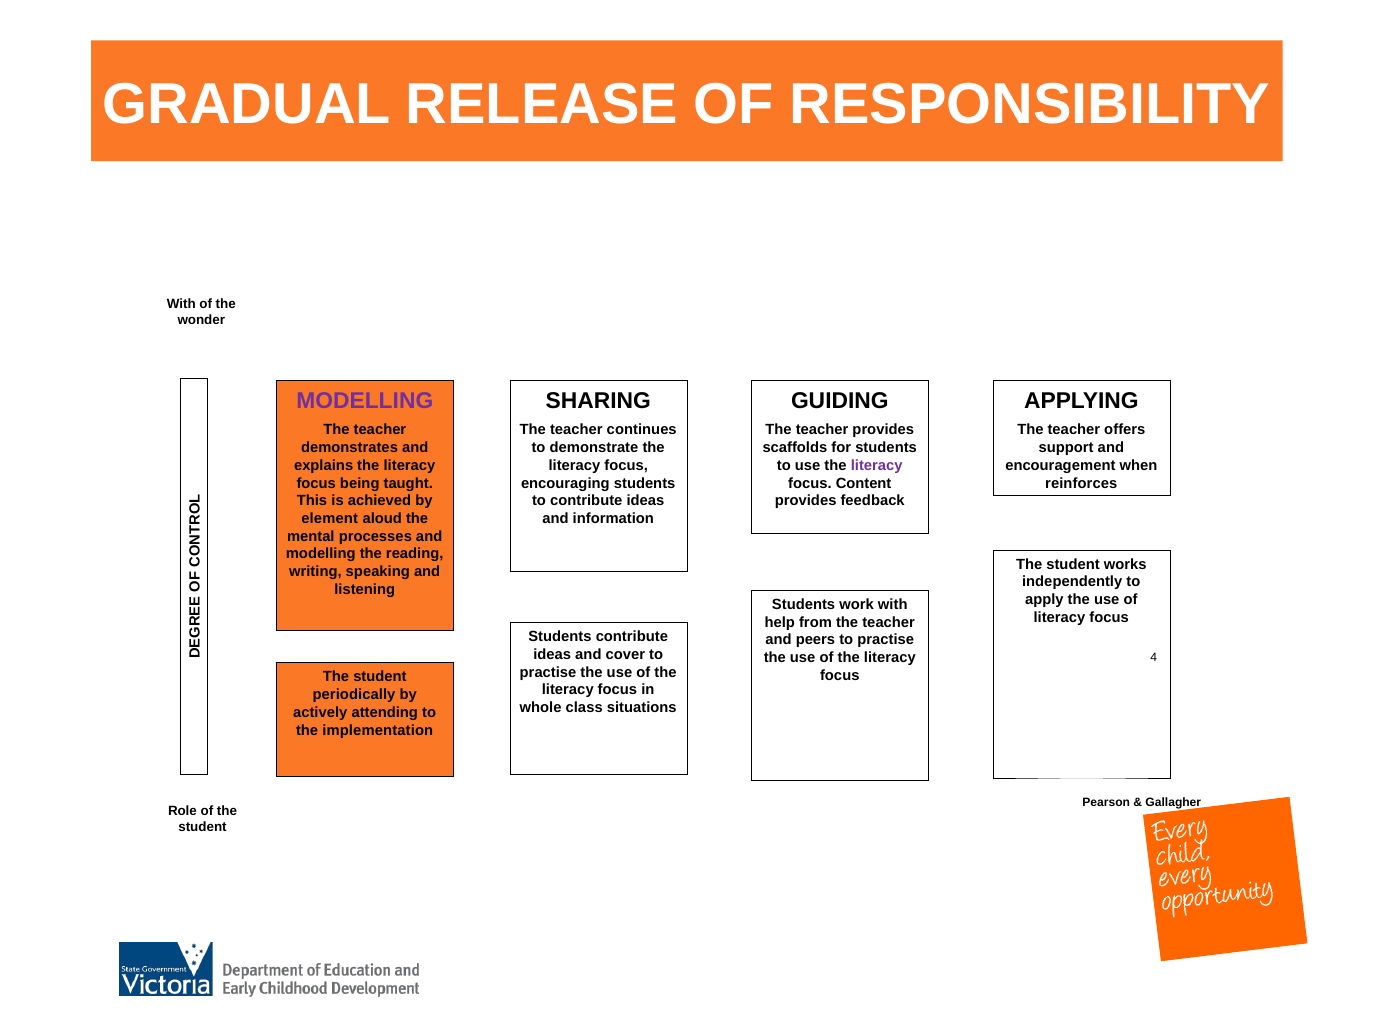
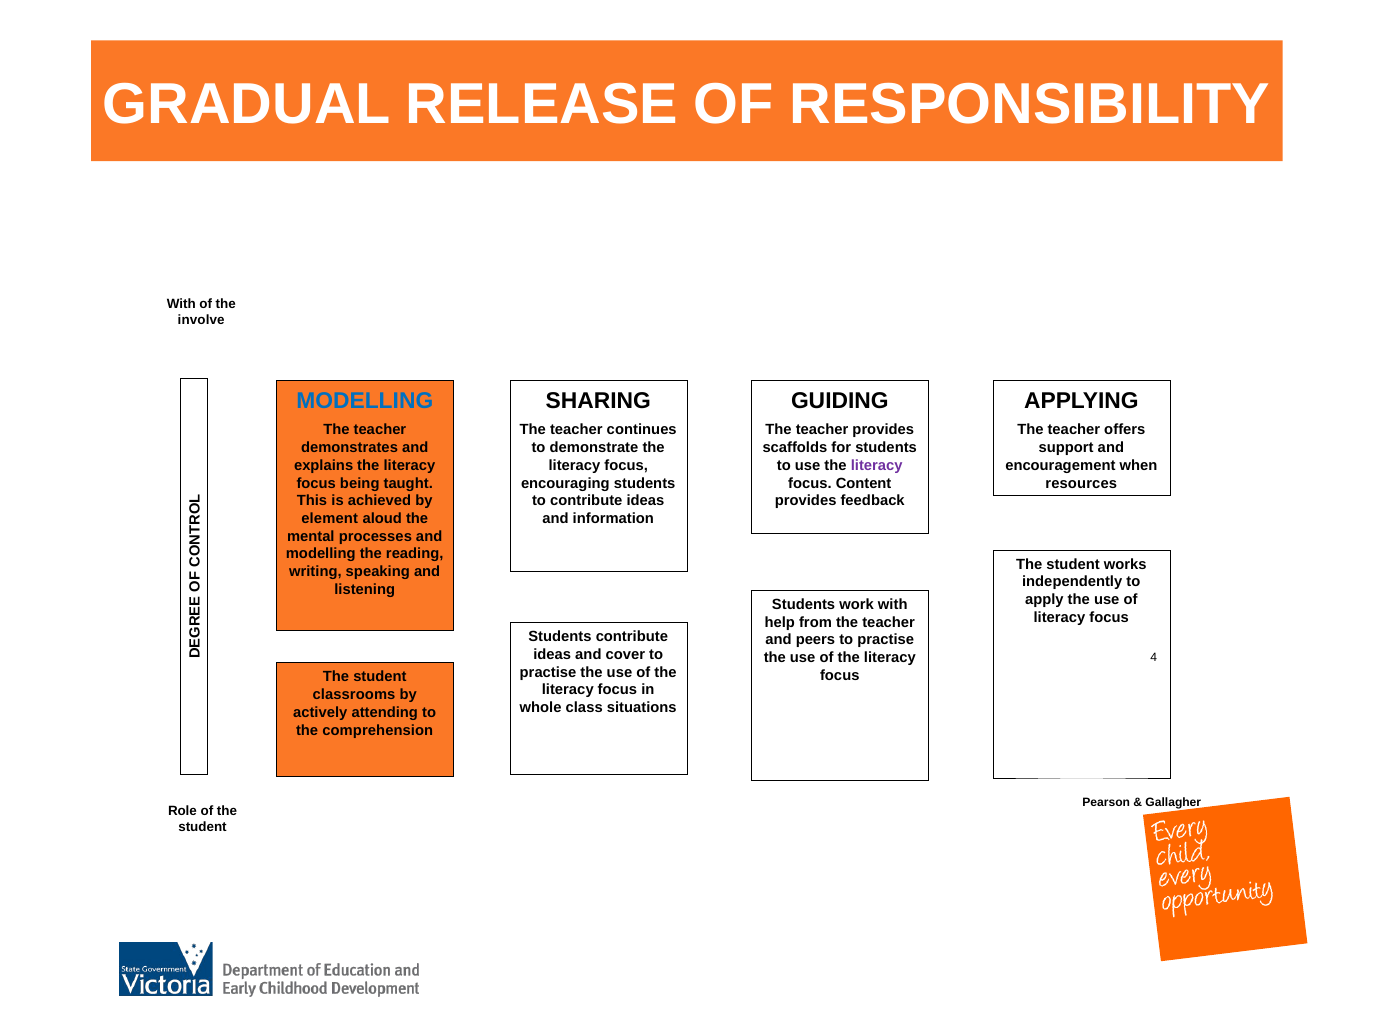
wonder: wonder -> involve (201, 320)
MODELLING colour: purple -> blue (365, 401)
reinforces: reinforces -> resources (1081, 483)
periodically: periodically -> classrooms (354, 695)
implementation: implementation -> comprehension (378, 730)
